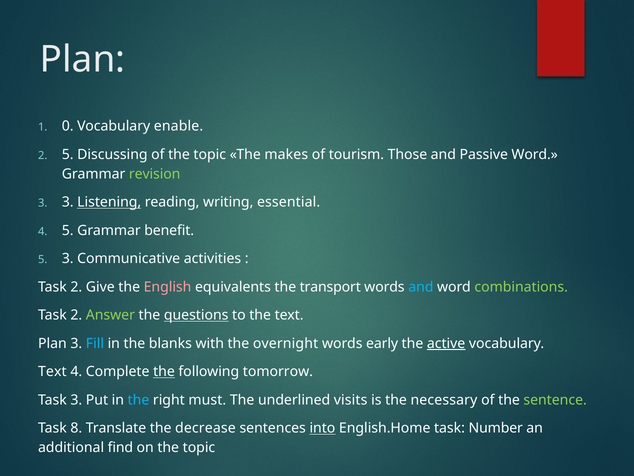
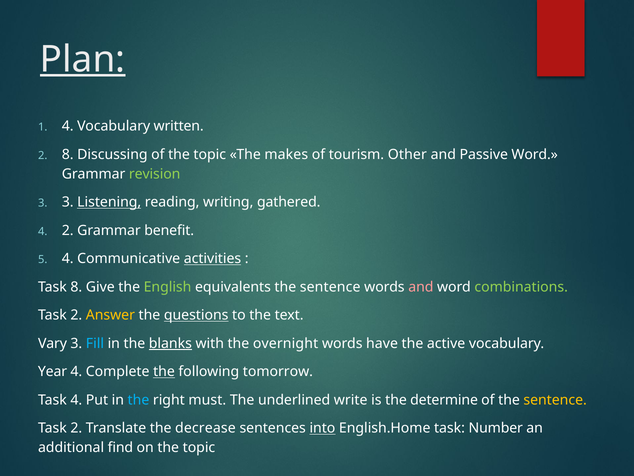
Plan underline: none -> present (83, 59)
1 0: 0 -> 4 (68, 126)
enable: enable -> written (179, 126)
2 5: 5 -> 8 (68, 154)
Those: Those -> Other (407, 154)
essential: essential -> gathered (289, 202)
4 5: 5 -> 2 (68, 230)
5 3: 3 -> 4 (68, 258)
activities underline: none -> present (213, 258)
2: 2 -> 8 (76, 287)
English colour: pink -> light green (168, 287)
equivalents the transport: transport -> sentence (330, 287)
and colour: light blue -> pink (421, 287)
Answer colour: light green -> yellow (110, 315)
Plan: Plan -> Vary (52, 343)
blanks underline: none -> present (170, 343)
early: early -> have (382, 343)
active underline: present -> none (446, 343)
Text: Text -> Year (52, 371)
Task 3: 3 -> 4 (76, 400)
visits: visits -> write (351, 400)
necessary: necessary -> determine (444, 400)
sentence colour: light green -> yellow (555, 400)
8: 8 -> 2 (76, 428)
